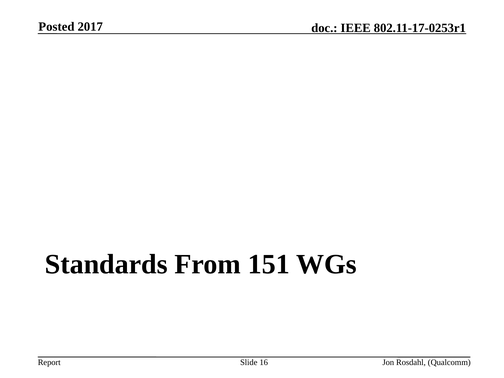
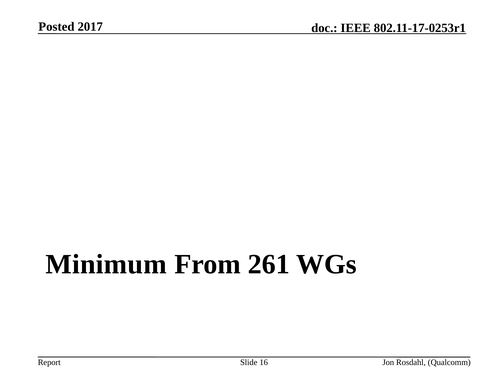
Standards: Standards -> Minimum (106, 264)
151: 151 -> 261 (269, 264)
